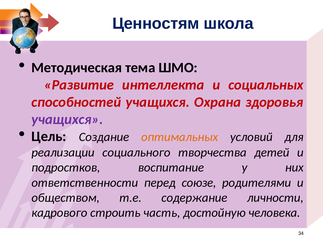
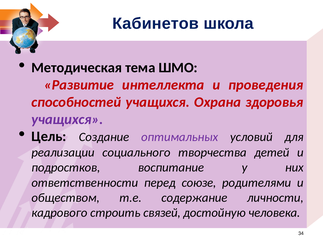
Ценностям: Ценностям -> Кабинетов (156, 24)
социальных: социальных -> проведения (266, 85)
оптимальных colour: orange -> purple (180, 137)
часть: часть -> связей (162, 213)
